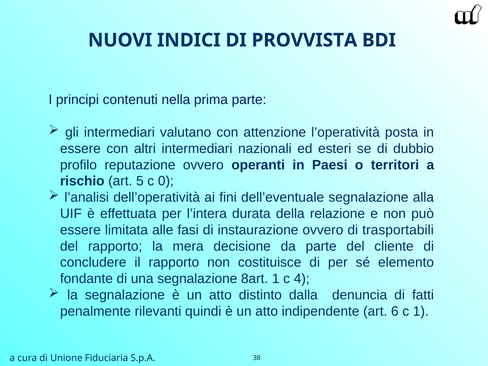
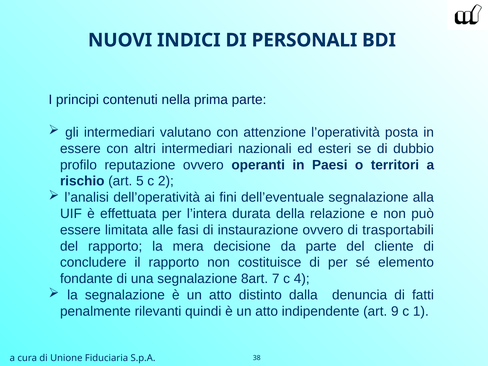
PROVVISTA: PROVVISTA -> PERSONALI (304, 40)
0: 0 -> 2 (166, 181)
8art 1: 1 -> 7 (276, 279)
6: 6 -> 9 (395, 311)
